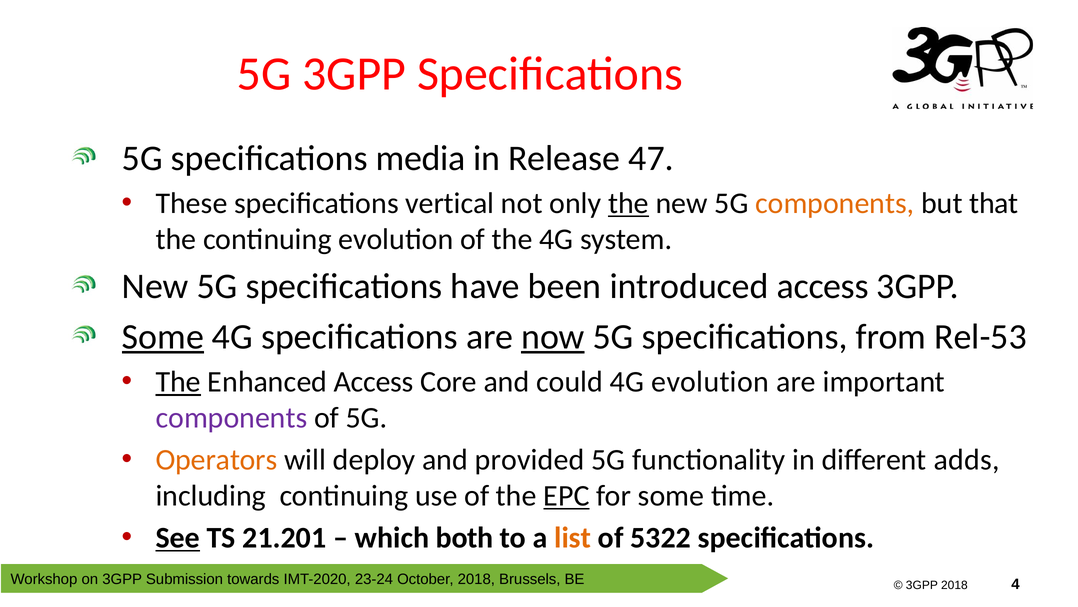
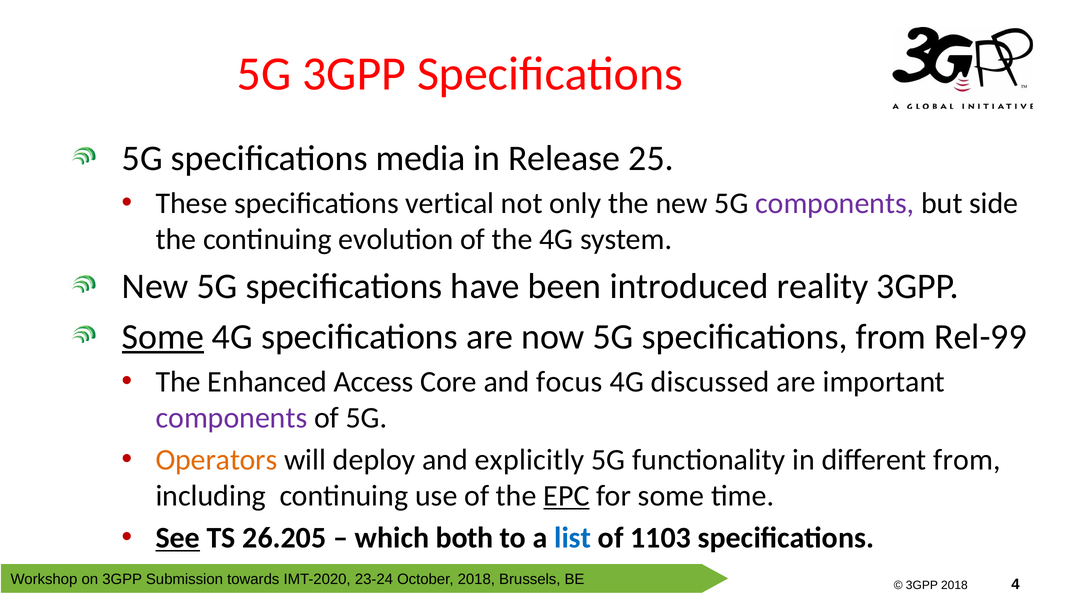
47: 47 -> 25 (651, 158)
the underline: present -> none (628, 203)
components colour: orange -> purple (835, 203)
that: that -> side (994, 203)
introduced access: access -> reality (823, 286)
now underline: present -> none (553, 336)
Rel-53: Rel-53 -> Rel-99 (981, 336)
The underline: present -> none (178, 382)
could: could -> focus (570, 382)
4G evolution: evolution -> discussed (710, 382)
provided: provided -> explicitly (530, 459)
different adds: adds -> from (967, 459)
21.201: 21.201 -> 26.205 (284, 537)
list colour: orange -> blue (573, 537)
5322: 5322 -> 1103 (661, 537)
